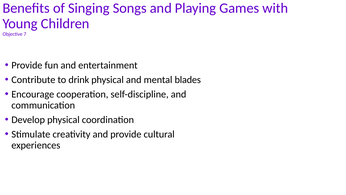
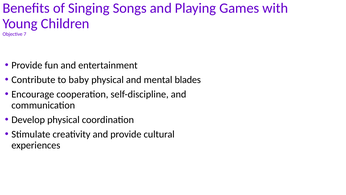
drink: drink -> baby (79, 80)
